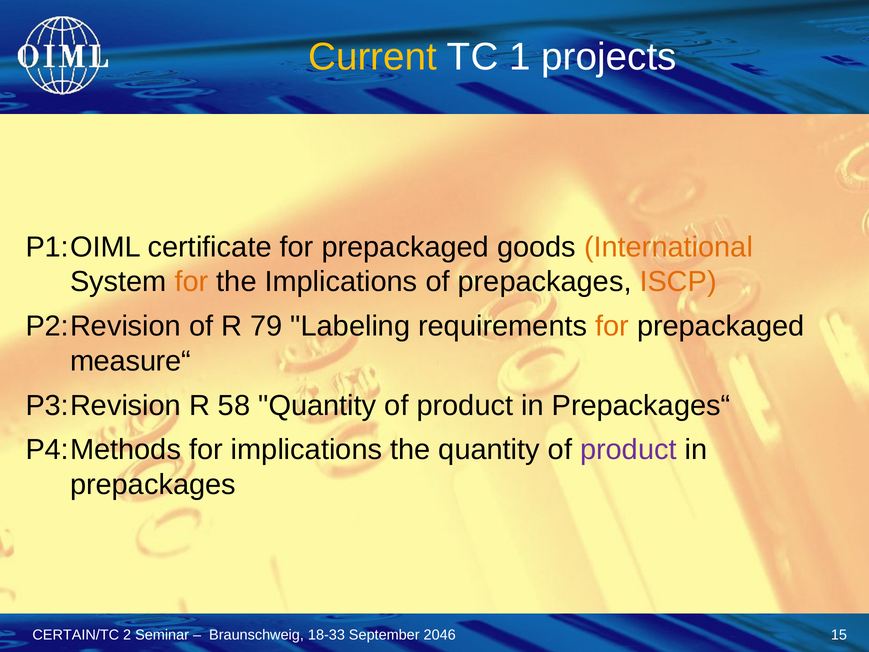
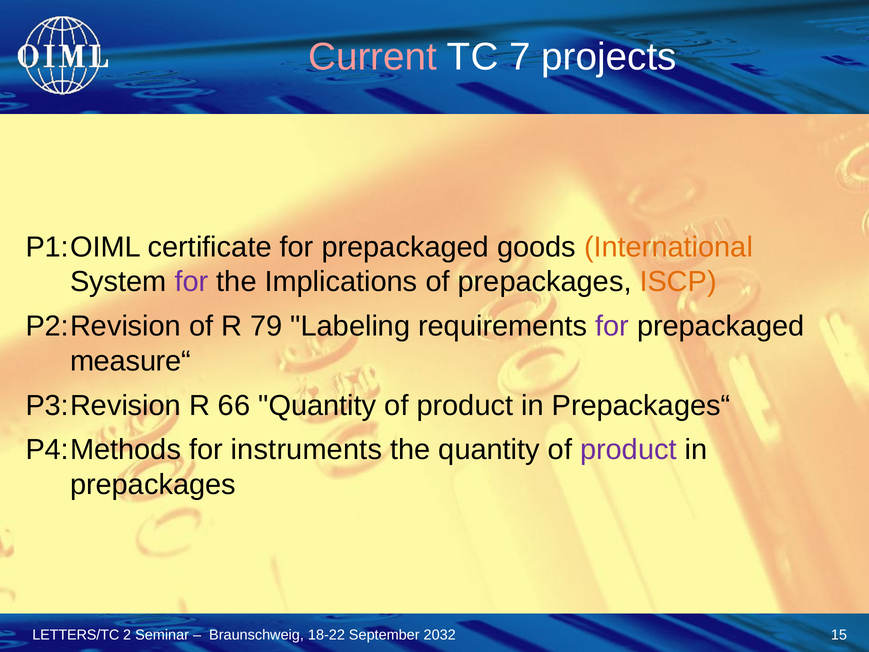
Current colour: yellow -> pink (373, 57)
1: 1 -> 7 (520, 57)
for colour: orange -> purple (191, 282)
for colour: orange -> purple (612, 326)
58: 58 -> 66 (234, 405)
for implications: implications -> instruments (306, 450)
CERTAIN/TC: CERTAIN/TC -> LETTERS/TC (76, 635)
18-33: 18-33 -> 18-22 (326, 635)
2046: 2046 -> 2032 (440, 635)
